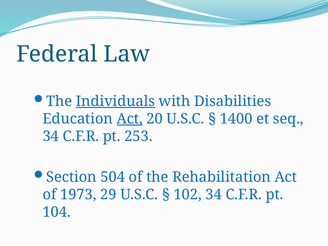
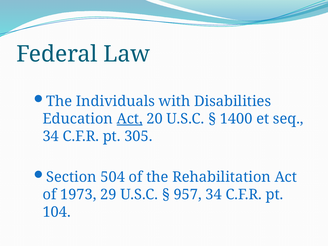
Individuals underline: present -> none (115, 101)
253: 253 -> 305 (138, 136)
102: 102 -> 957 (188, 195)
